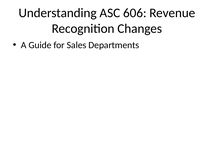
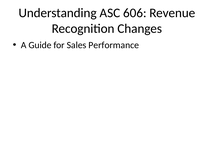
Departments: Departments -> Performance (114, 45)
